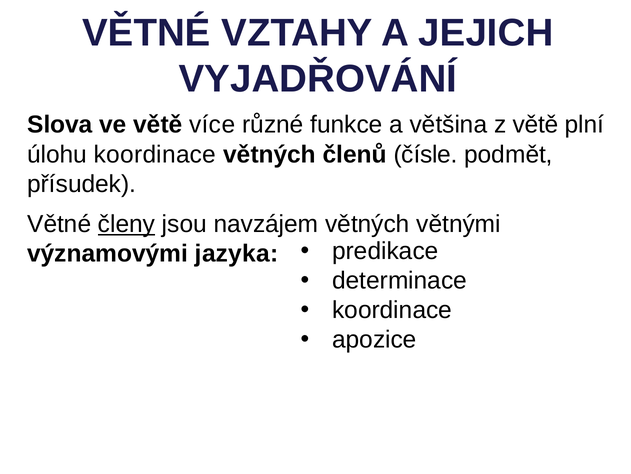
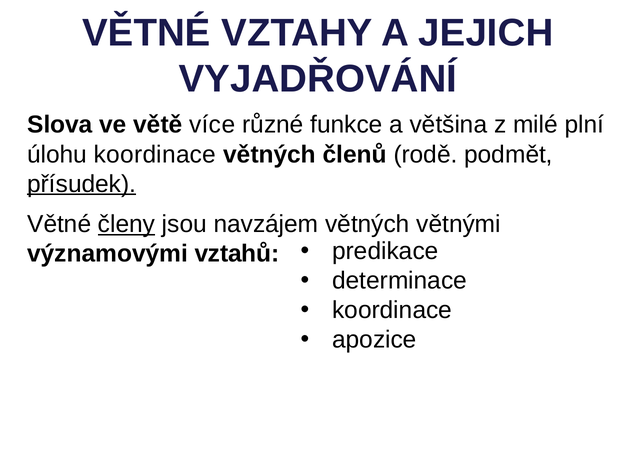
z větě: větě -> milé (535, 125)
čísle: čísle -> rodě (425, 154)
přísudek underline: none -> present (82, 184)
jazyka: jazyka -> vztahů (237, 253)
